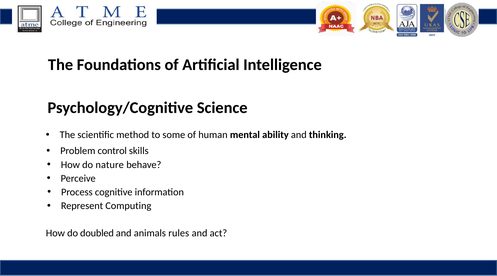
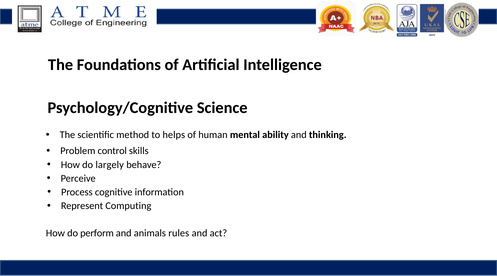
some: some -> helps (174, 135)
nature: nature -> largely (110, 165)
doubled: doubled -> perform (97, 233)
